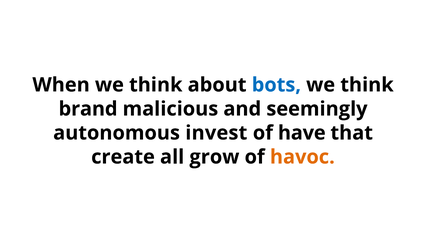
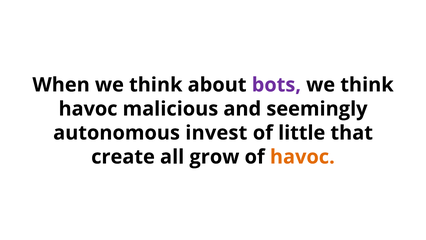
bots colour: blue -> purple (276, 85)
brand: brand -> havoc (88, 109)
have: have -> little (302, 133)
